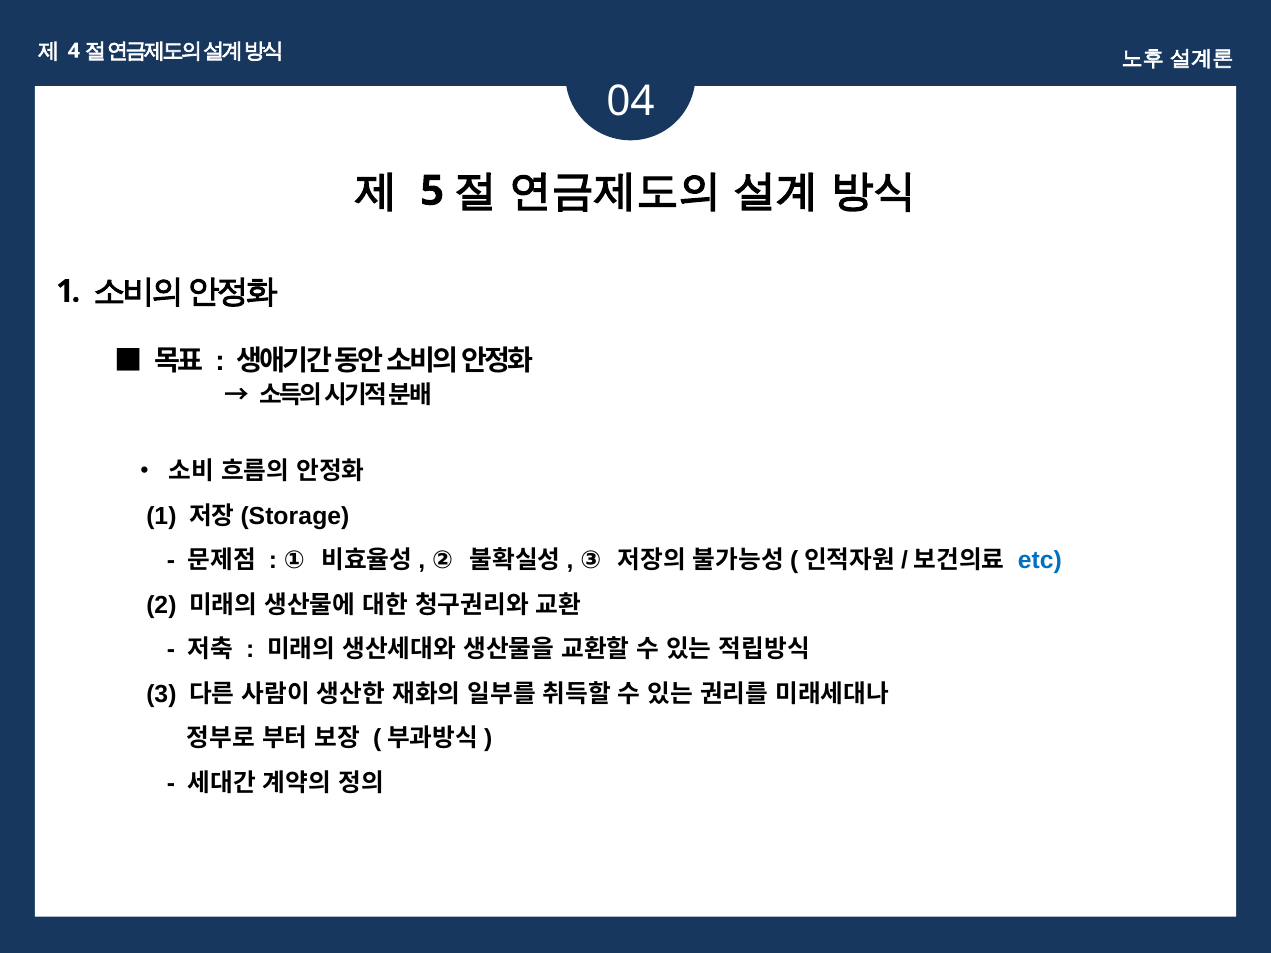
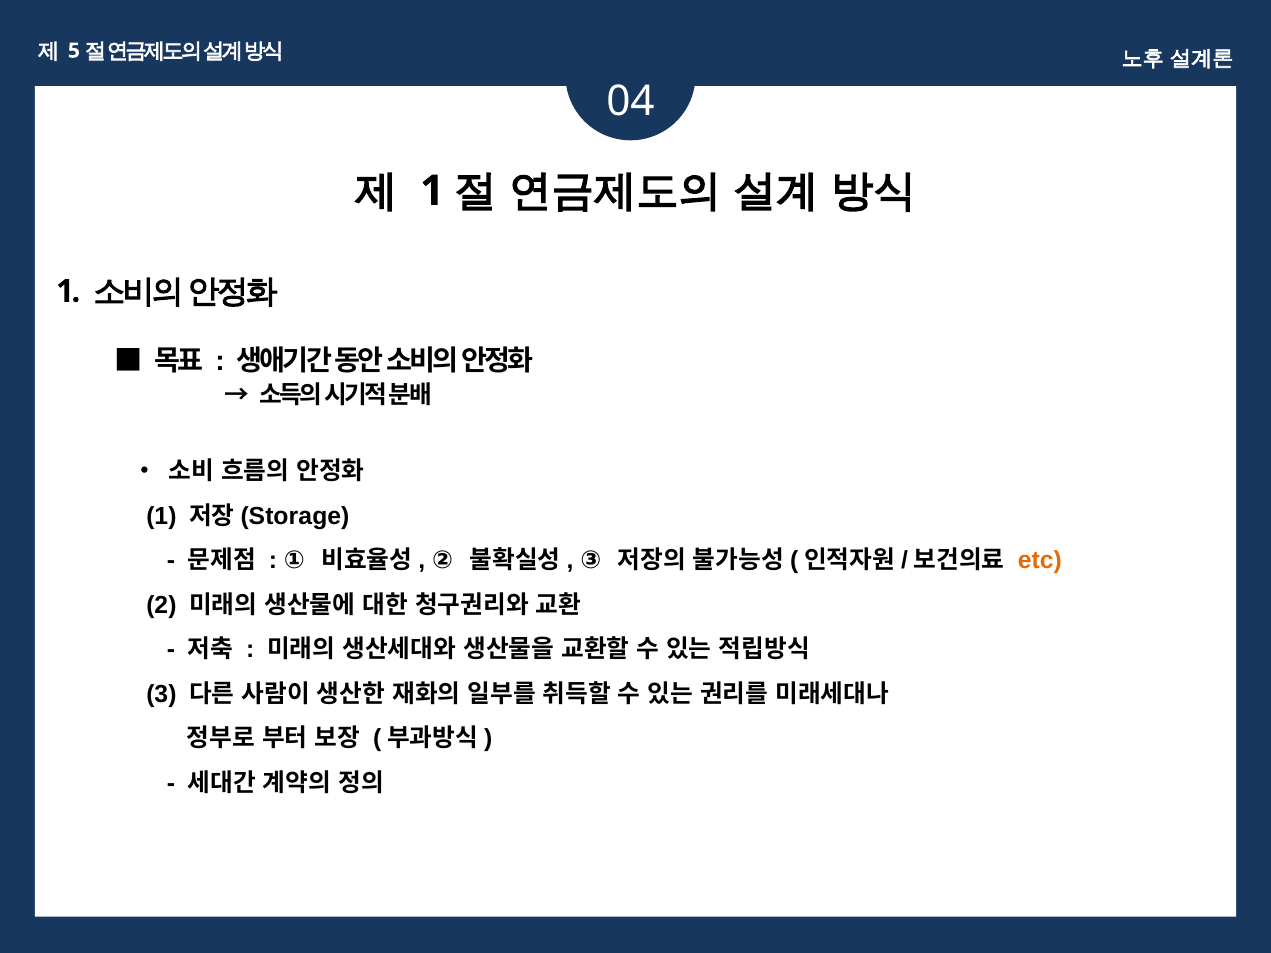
4: 4 -> 5 (74, 51)
5: 5 -> 1 (432, 191)
etc colour: blue -> orange (1040, 561)
